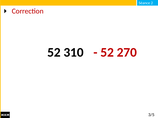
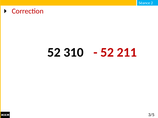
270: 270 -> 211 (127, 53)
